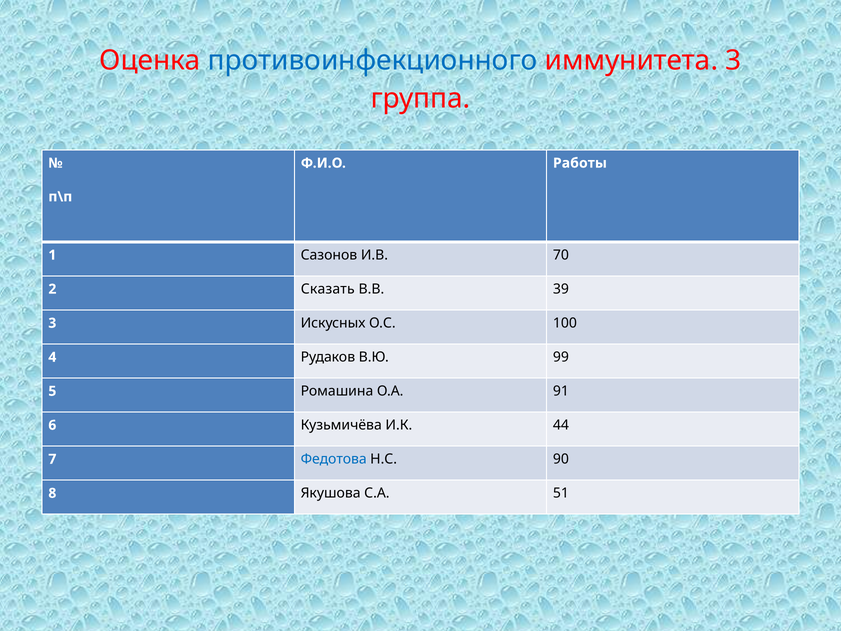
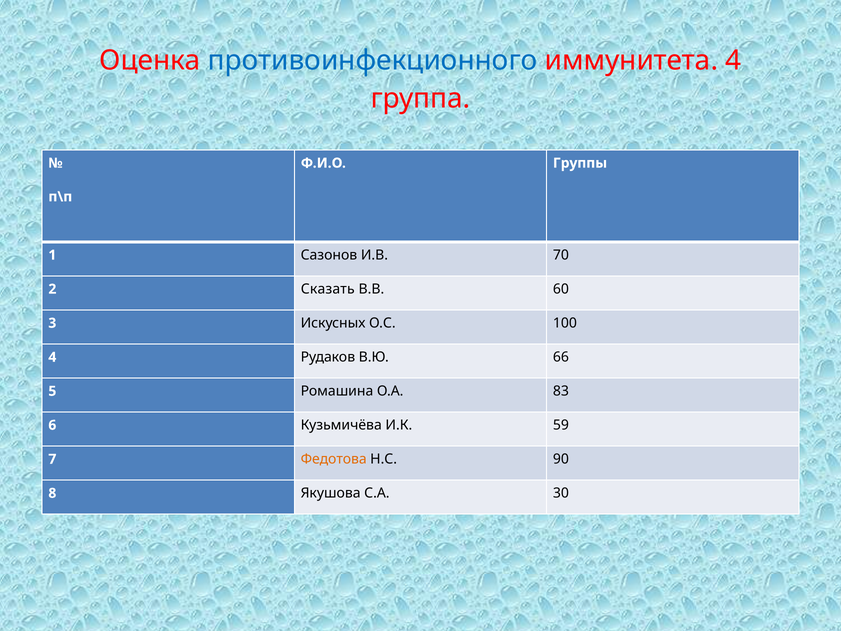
иммунитета 3: 3 -> 4 (733, 60)
Работы: Работы -> Группы (580, 163)
39: 39 -> 60 (561, 289)
99: 99 -> 66 (561, 357)
91: 91 -> 83 (561, 391)
44: 44 -> 59 (561, 425)
Федотова colour: blue -> orange (334, 459)
51: 51 -> 30 (561, 493)
